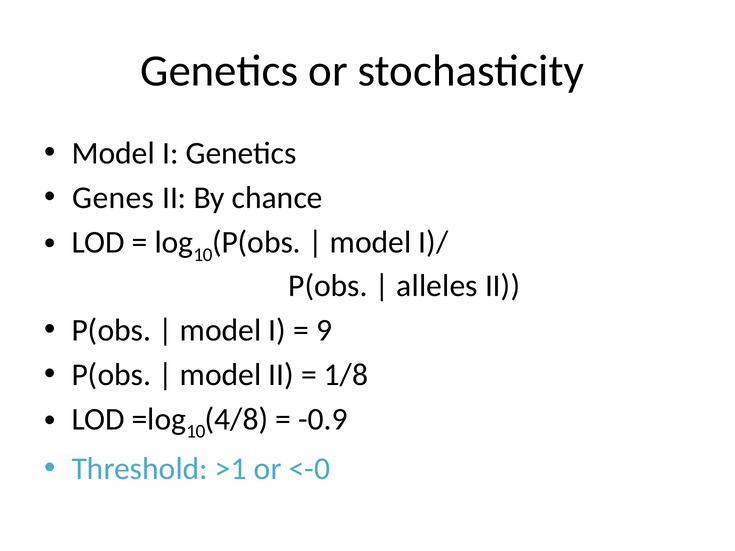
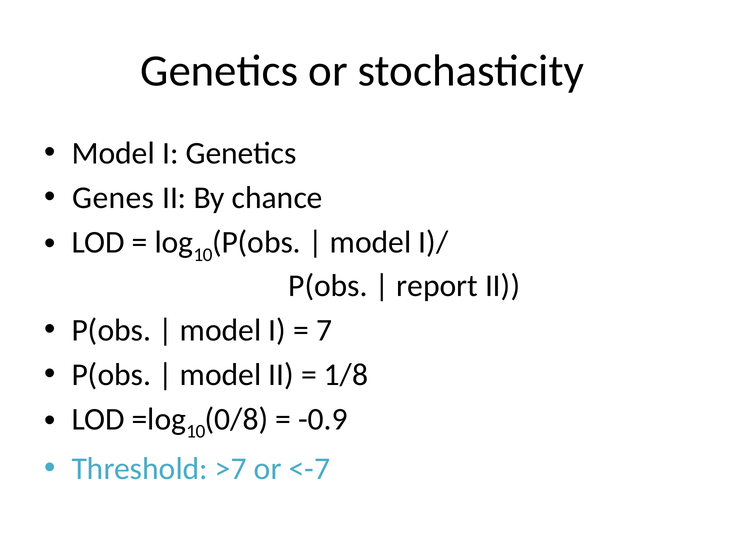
alleles: alleles -> report (437, 286)
9: 9 -> 7 (324, 330)
4/8: 4/8 -> 0/8 (236, 419)
>1: >1 -> >7 (231, 469)
<-0: <-0 -> <-7 (309, 469)
